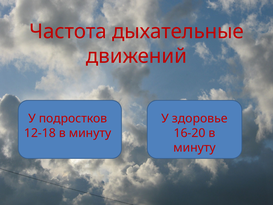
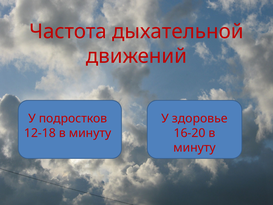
дыхательные: дыхательные -> дыхательной (178, 32)
